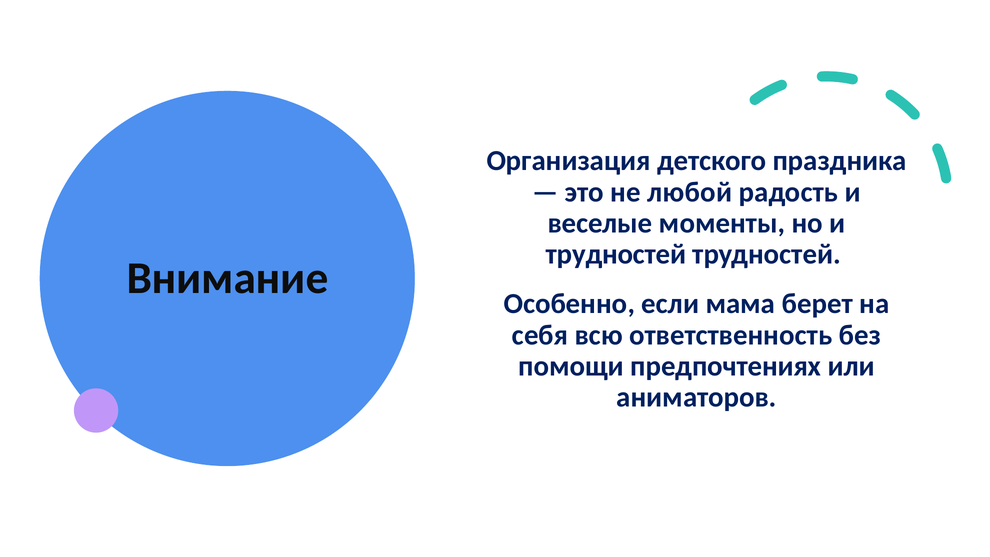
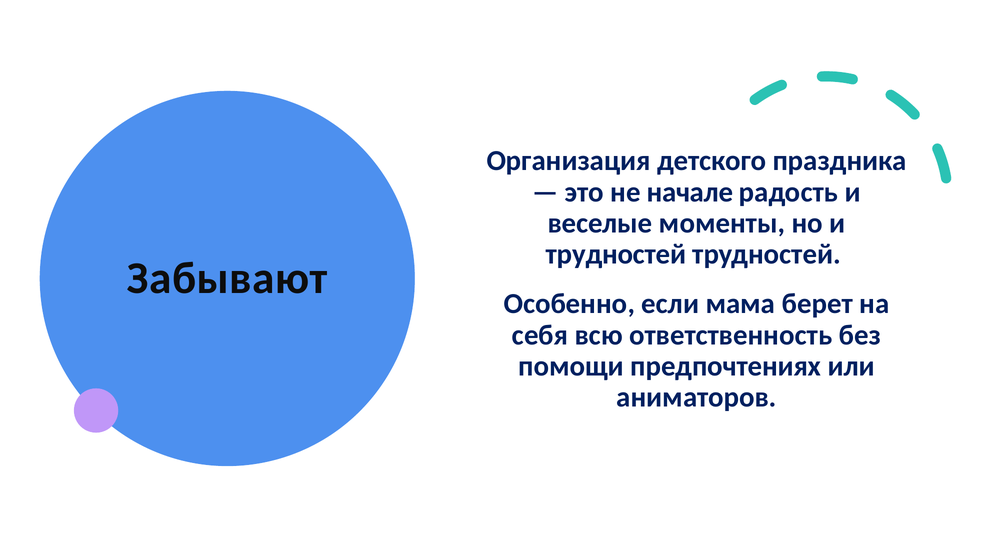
любой: любой -> начале (690, 192)
Внимание: Внимание -> Забывают (227, 278)
